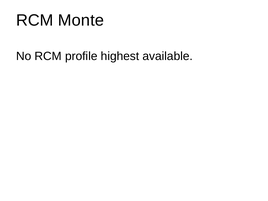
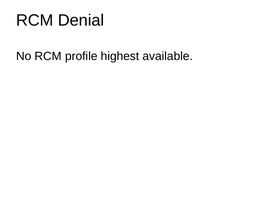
Monte: Monte -> Denial (81, 20)
